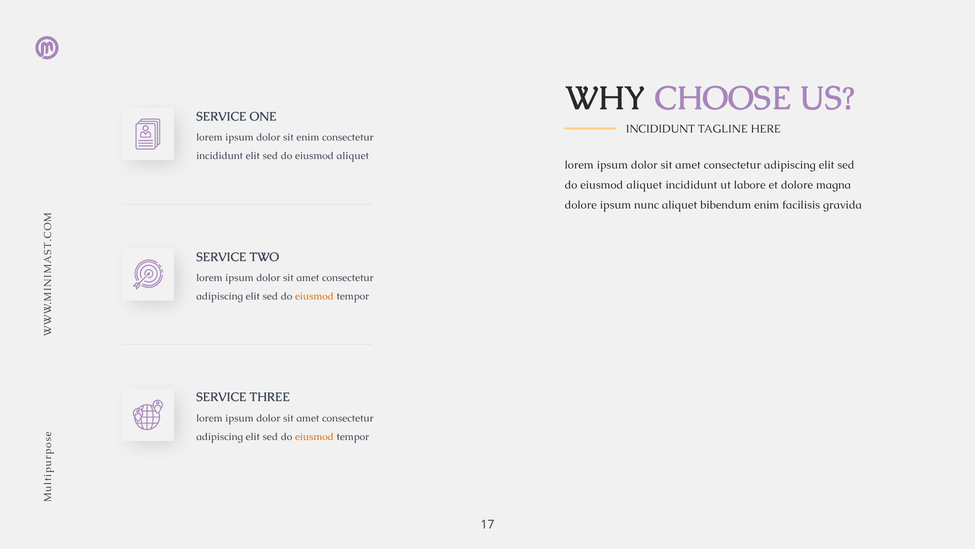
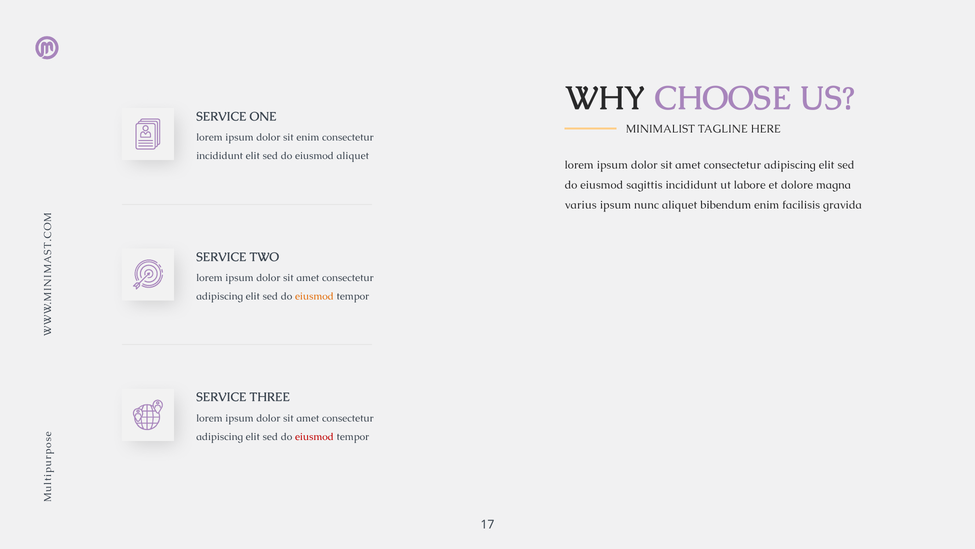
INCIDIDUNT: INCIDIDUNT -> MINIMALIST (660, 129)
aliquet: aliquet -> sagittis (644, 185)
dolore: dolore -> varius (581, 205)
eiusmod colour: orange -> red (314, 436)
